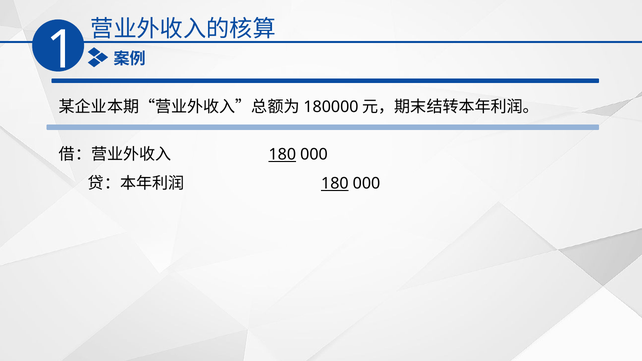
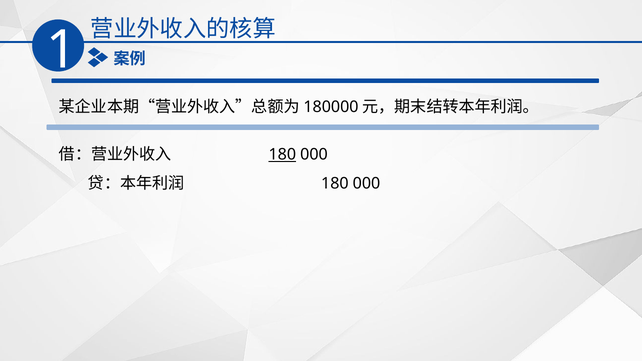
180 underline: present -> none (335, 184)
